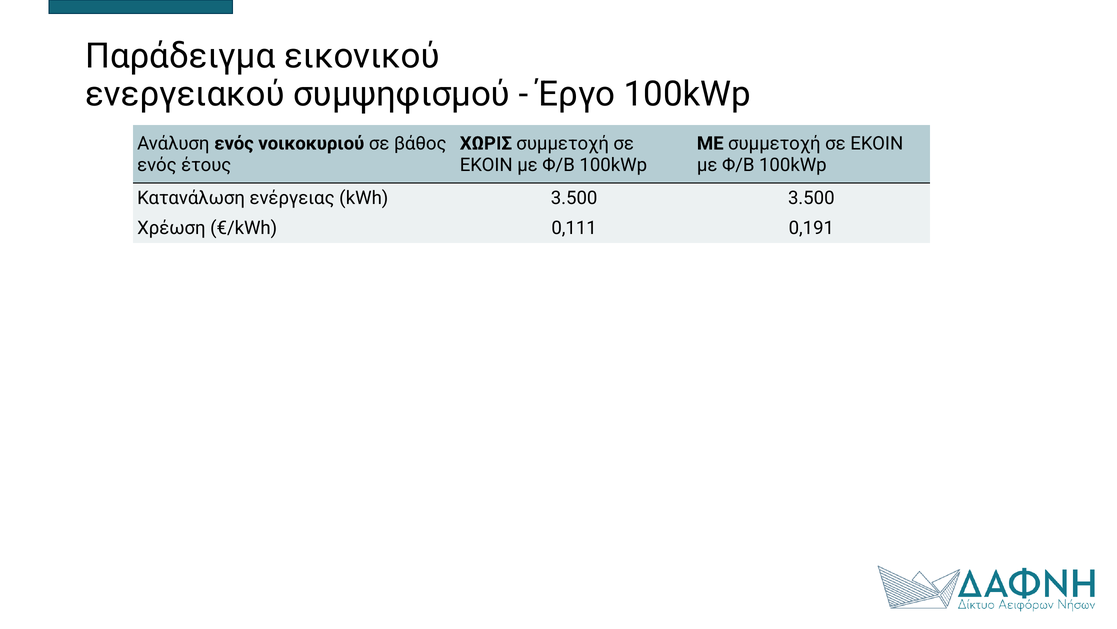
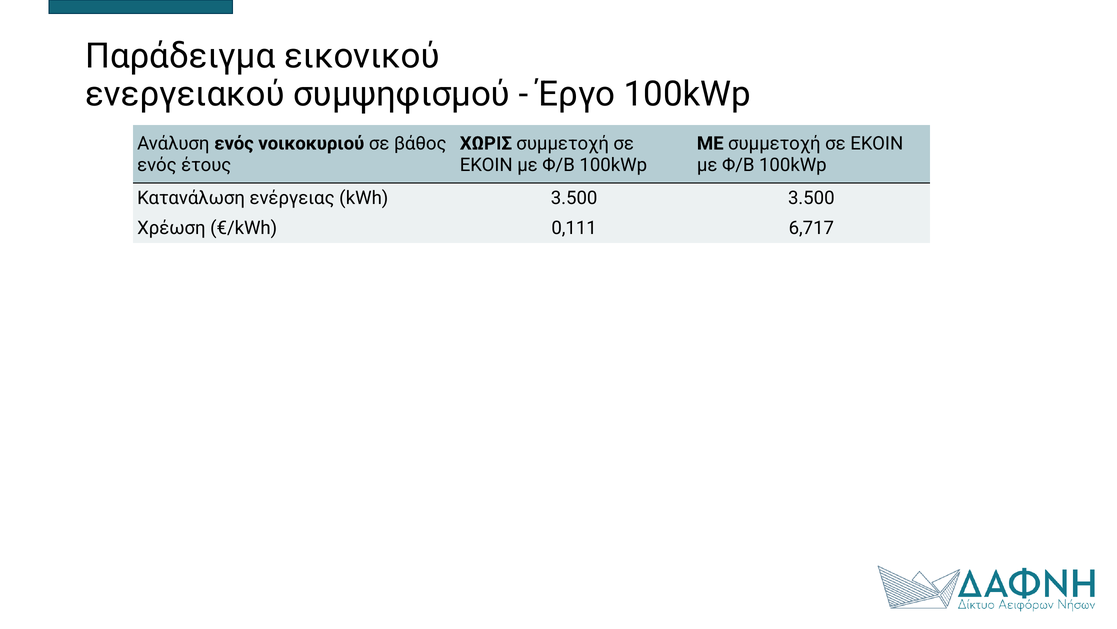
0,191: 0,191 -> 6,717 (811, 228)
